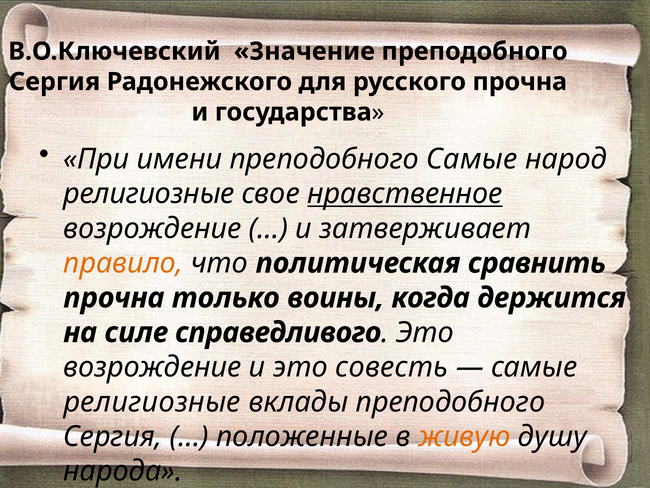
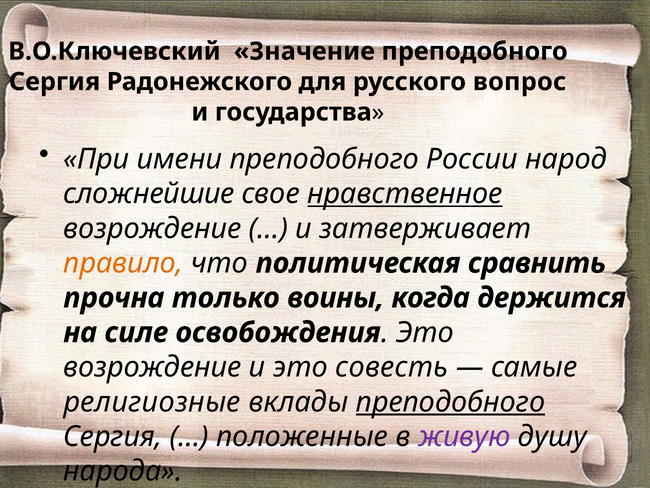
русского прочна: прочна -> вопрос (520, 82)
преподобного Самые: Самые -> России (472, 159)
религиозные: религиозные -> сложнейшие (149, 194)
справедливого: справедливого -> освобождения (278, 332)
преподобного underline: none -> present (450, 402)
живую colour: orange -> purple (464, 436)
